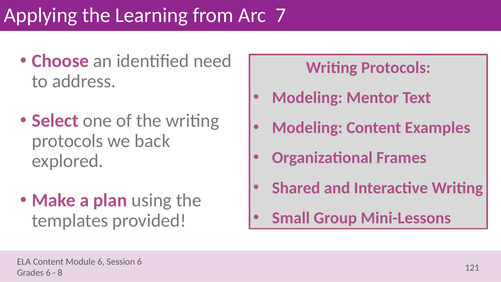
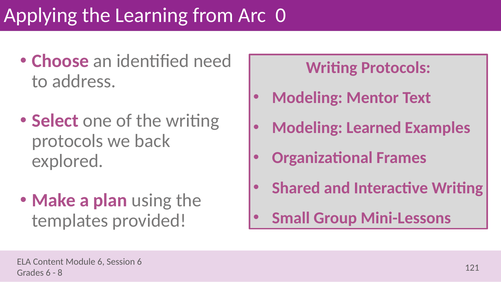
7: 7 -> 0 (281, 15)
Modeling Content: Content -> Learned (374, 128)
